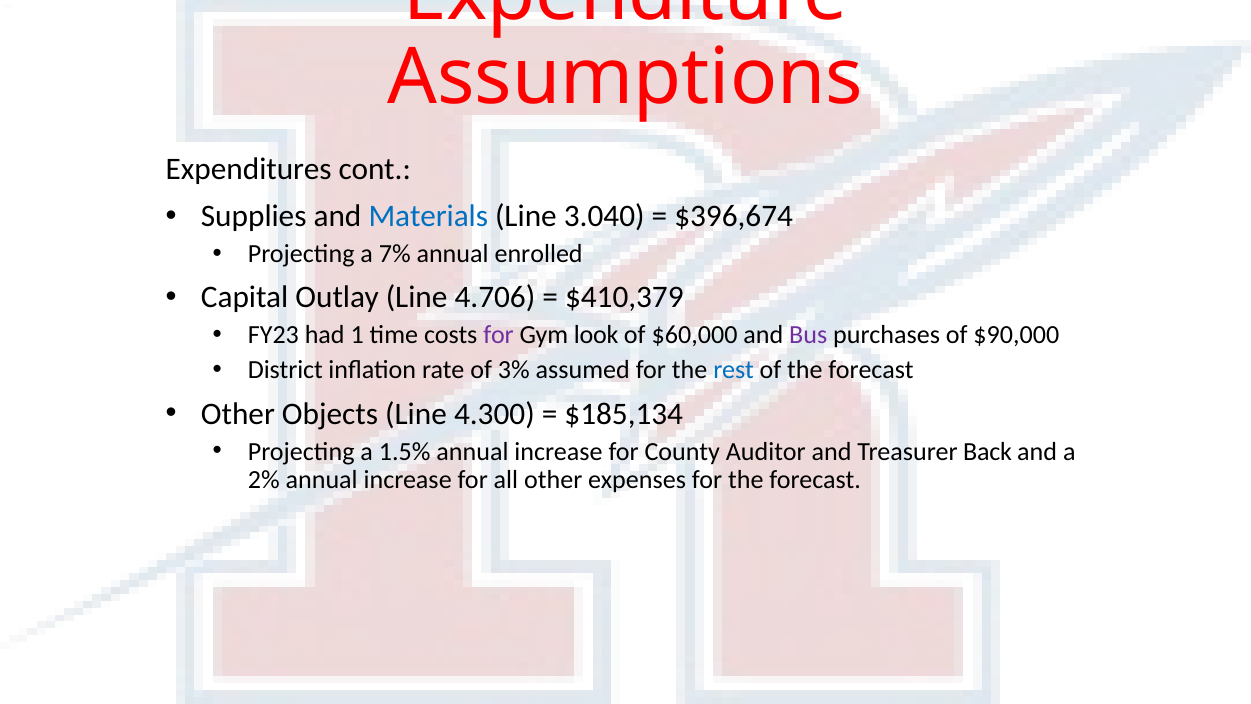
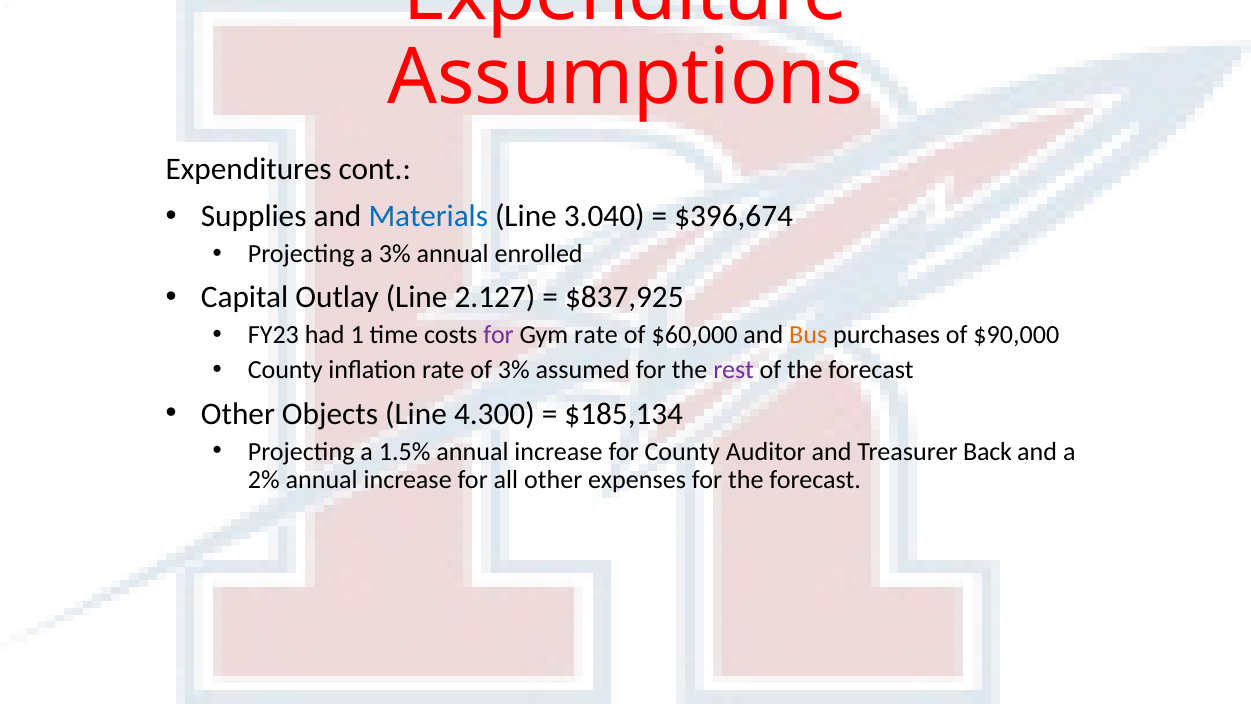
a 7%: 7% -> 3% (395, 254)
4.706: 4.706 -> 2.127 (495, 298)
$410,379: $410,379 -> $837,925 (624, 298)
Gym look: look -> rate (596, 335)
Bus colour: purple -> orange (808, 335)
District: District -> County (285, 370)
rest colour: blue -> purple (734, 370)
